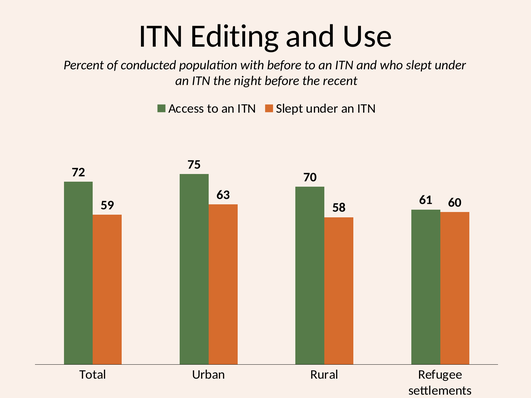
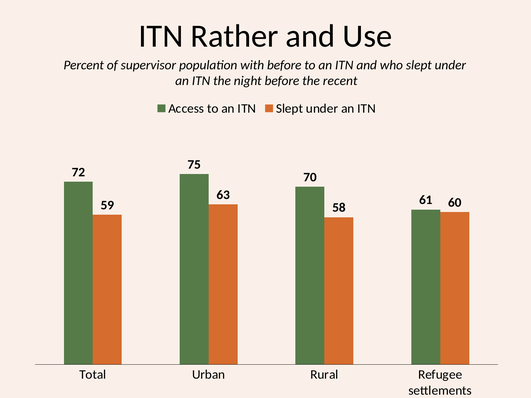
Editing: Editing -> Rather (235, 36)
conducted: conducted -> supervisor (148, 65)
